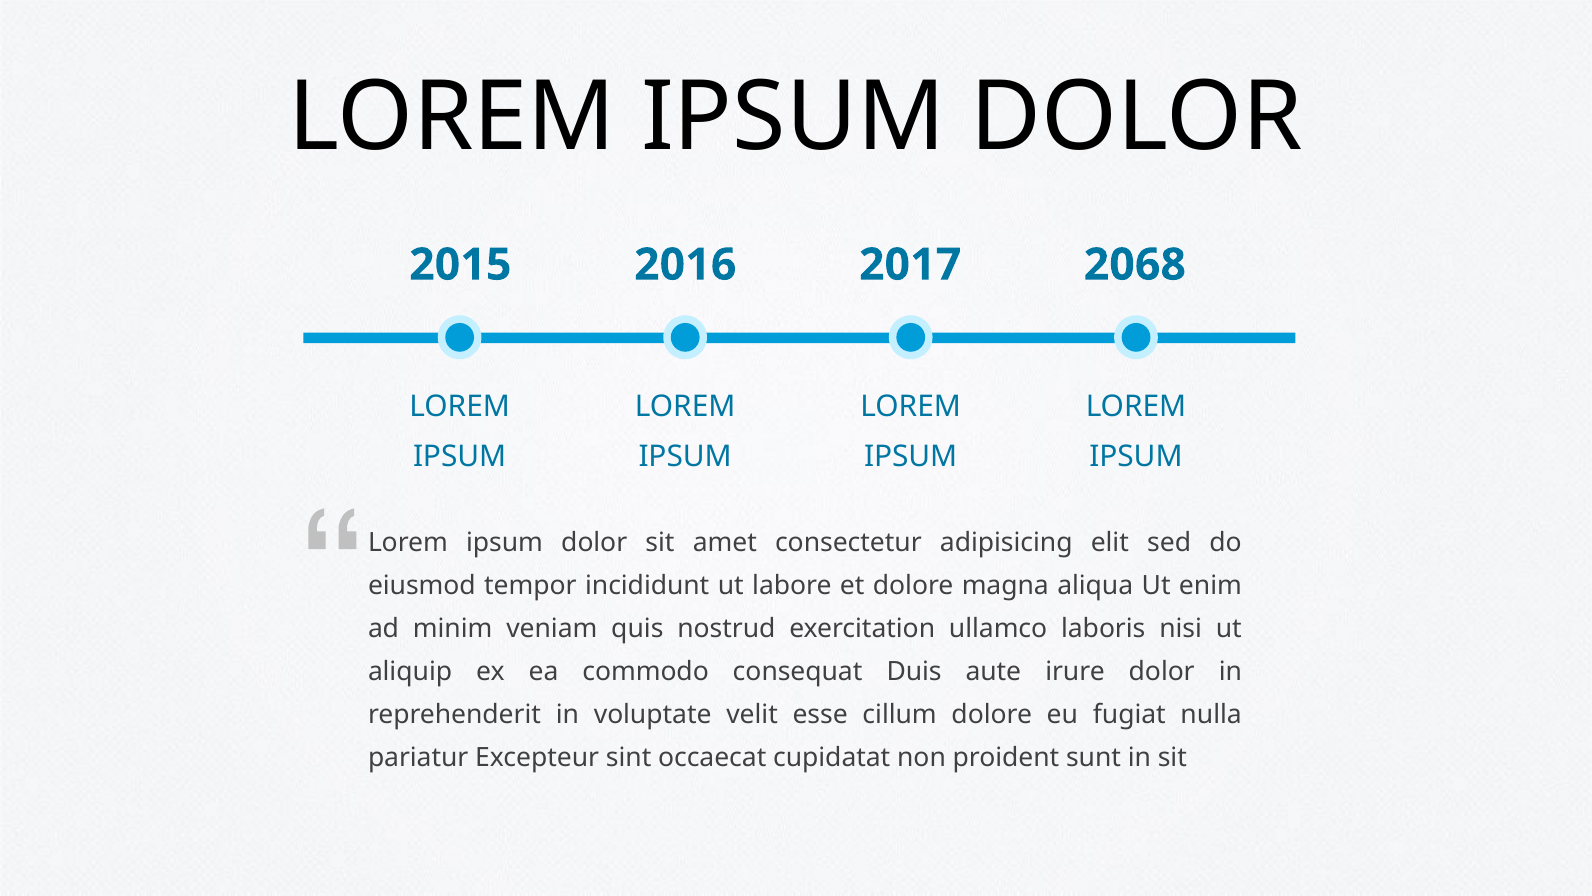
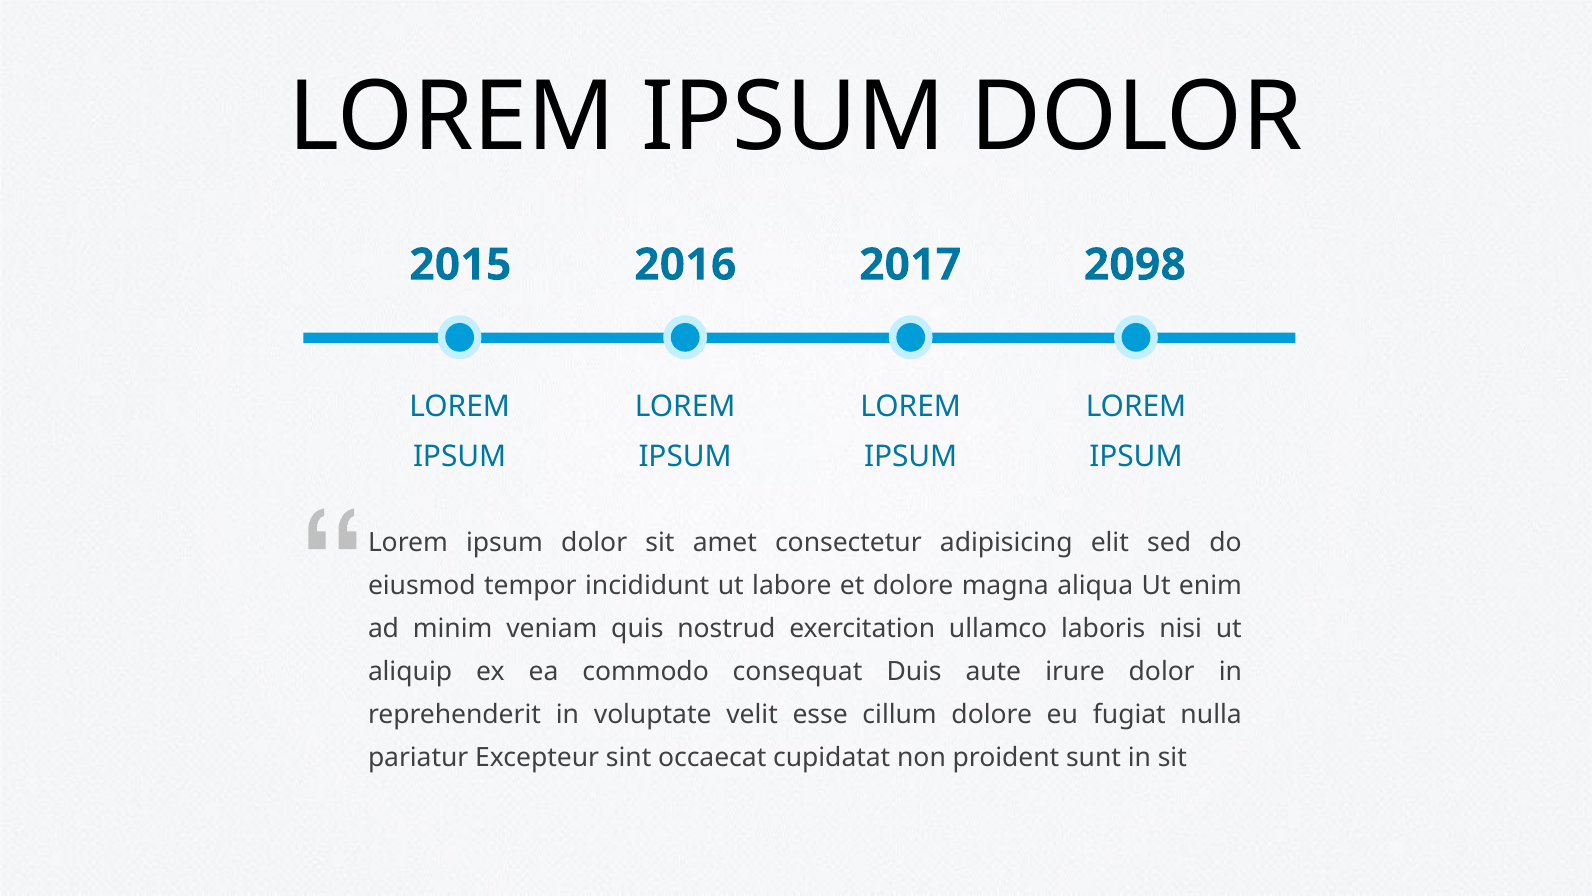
2068: 2068 -> 2098 (1135, 265)
